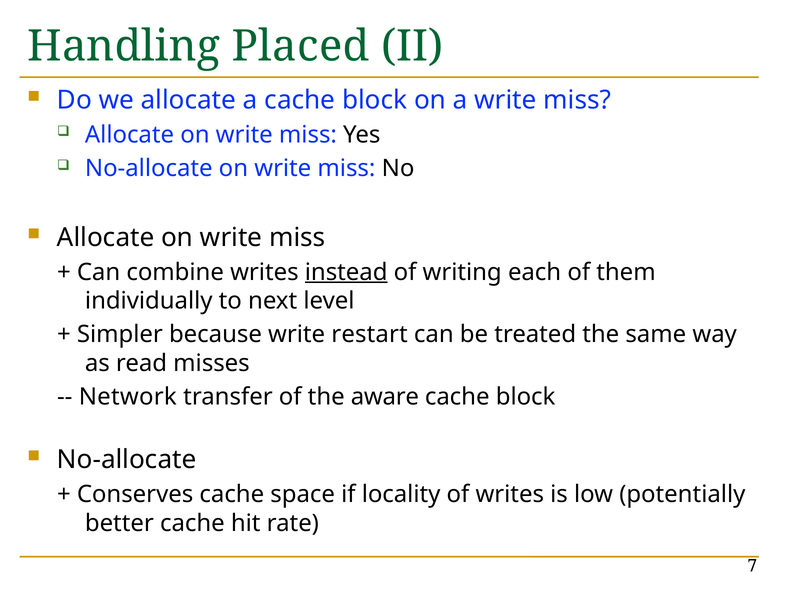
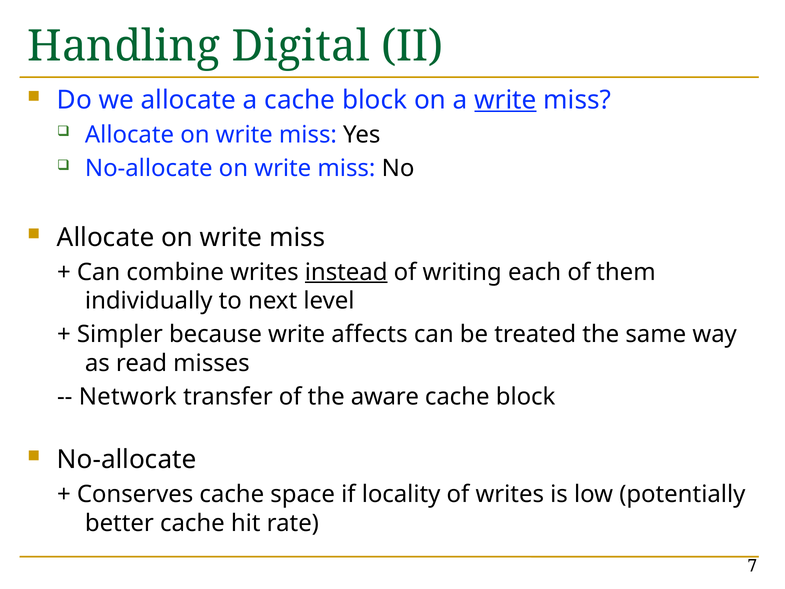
Placed: Placed -> Digital (301, 46)
write underline: none -> present (505, 100)
restart: restart -> affects (369, 334)
